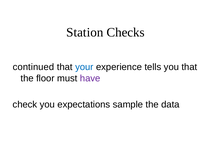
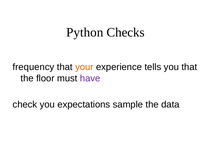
Station: Station -> Python (85, 32)
continued: continued -> frequency (33, 67)
your colour: blue -> orange (84, 67)
